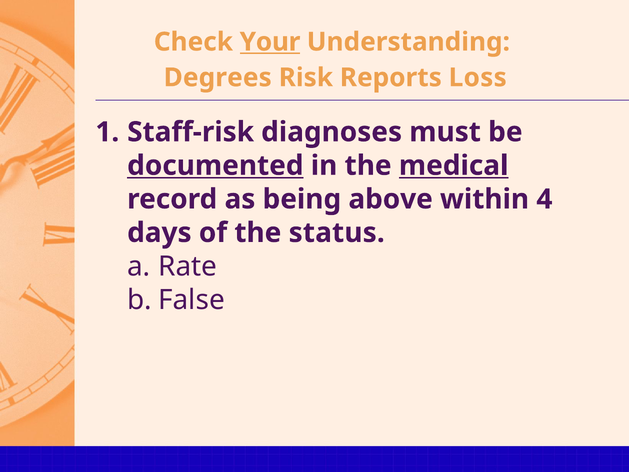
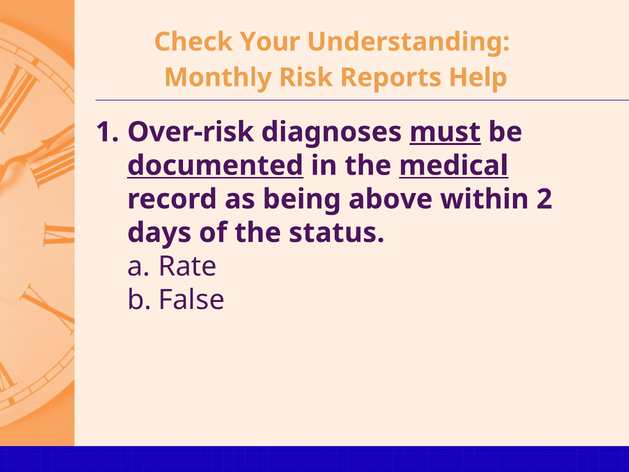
Your underline: present -> none (270, 42)
Degrees: Degrees -> Monthly (218, 78)
Loss: Loss -> Help (478, 78)
Staff-risk: Staff-risk -> Over-risk (191, 132)
must underline: none -> present (445, 132)
4: 4 -> 2 (544, 199)
